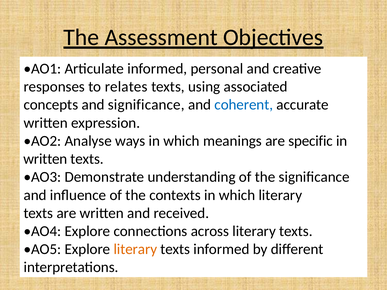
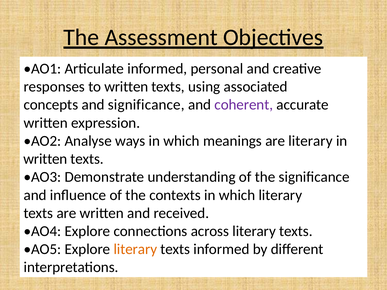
to relates: relates -> written (126, 87)
coherent colour: blue -> purple (244, 105)
are specific: specific -> literary (310, 141)
